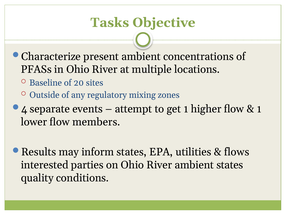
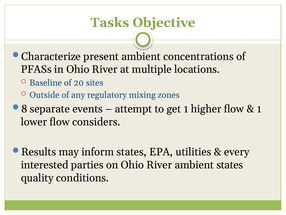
4: 4 -> 8 (24, 109)
members: members -> considers (96, 122)
flows: flows -> every (237, 152)
